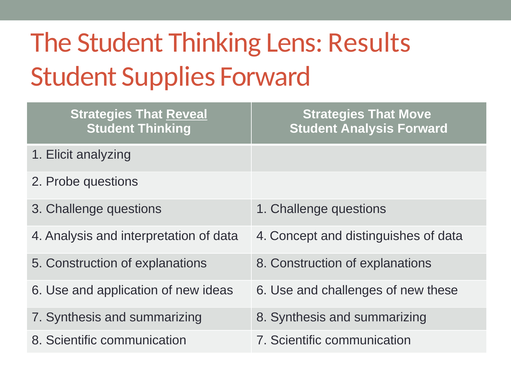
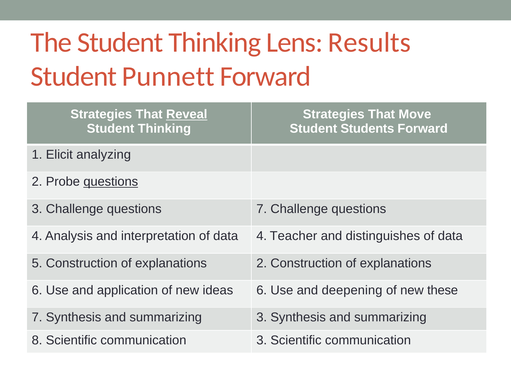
Supplies: Supplies -> Punnett (168, 76)
Student Analysis: Analysis -> Students (367, 129)
questions underline: none -> present (111, 182)
questions 1: 1 -> 7 (262, 209)
Concept: Concept -> Teacher (294, 236)
explanations 8: 8 -> 2 (262, 263)
challenges: challenges -> deepening (352, 290)
8: 8 -> 3 (262, 318)
communication 7: 7 -> 3 (262, 340)
